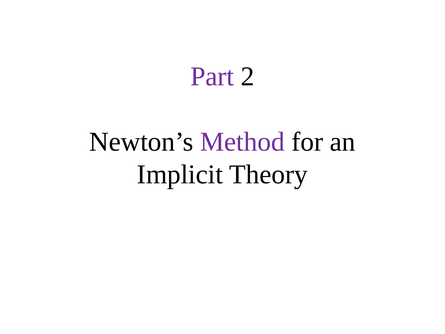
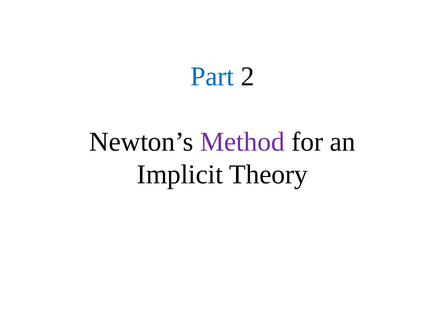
Part colour: purple -> blue (212, 76)
